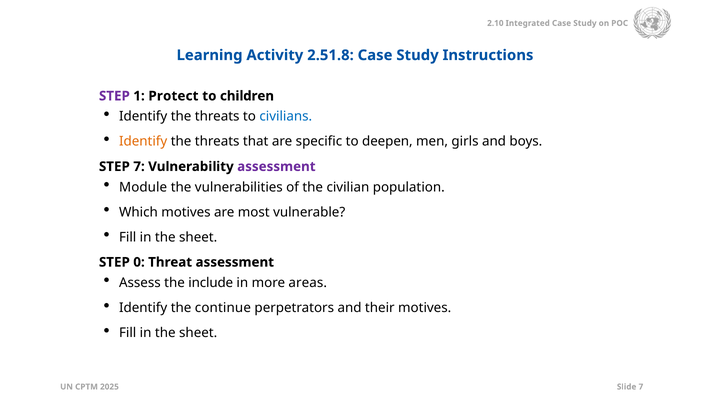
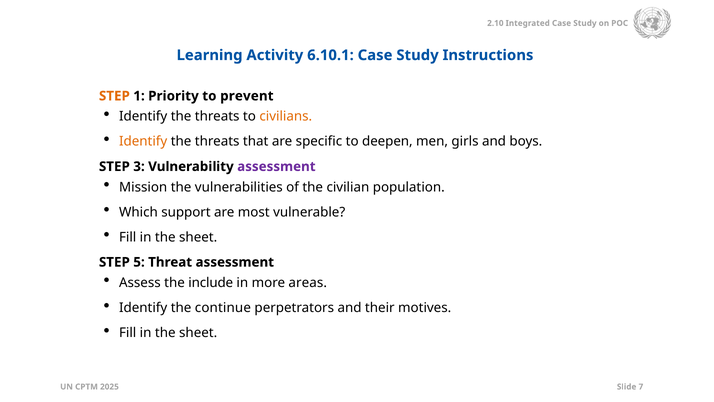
2.51.8: 2.51.8 -> 6.10.1 (330, 55)
STEP colour: purple -> orange (114, 96)
Protect: Protect -> Priority (173, 96)
children: children -> prevent (247, 96)
civilians colour: blue -> orange (286, 116)
STEP 7: 7 -> 3 (139, 166)
Module: Module -> Mission (143, 187)
Which motives: motives -> support (186, 212)
0: 0 -> 5 (139, 262)
